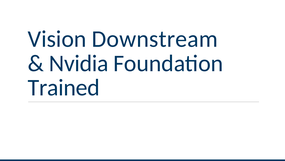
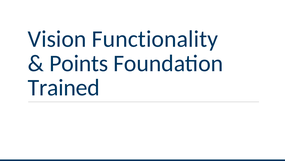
Downstream: Downstream -> Functionality (155, 39)
Nvidia: Nvidia -> Points (79, 63)
